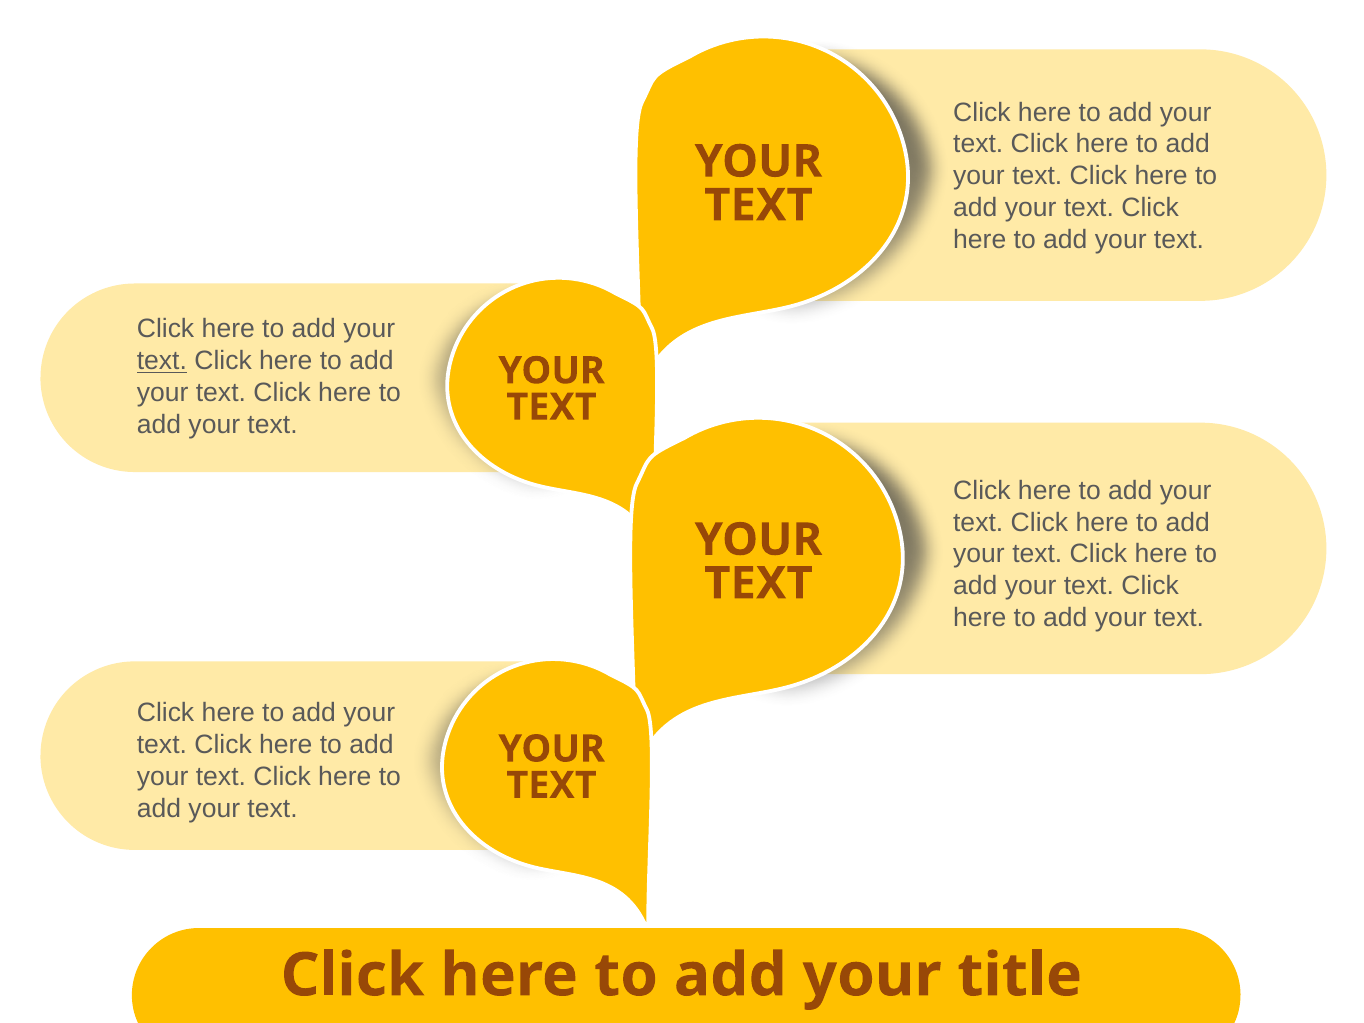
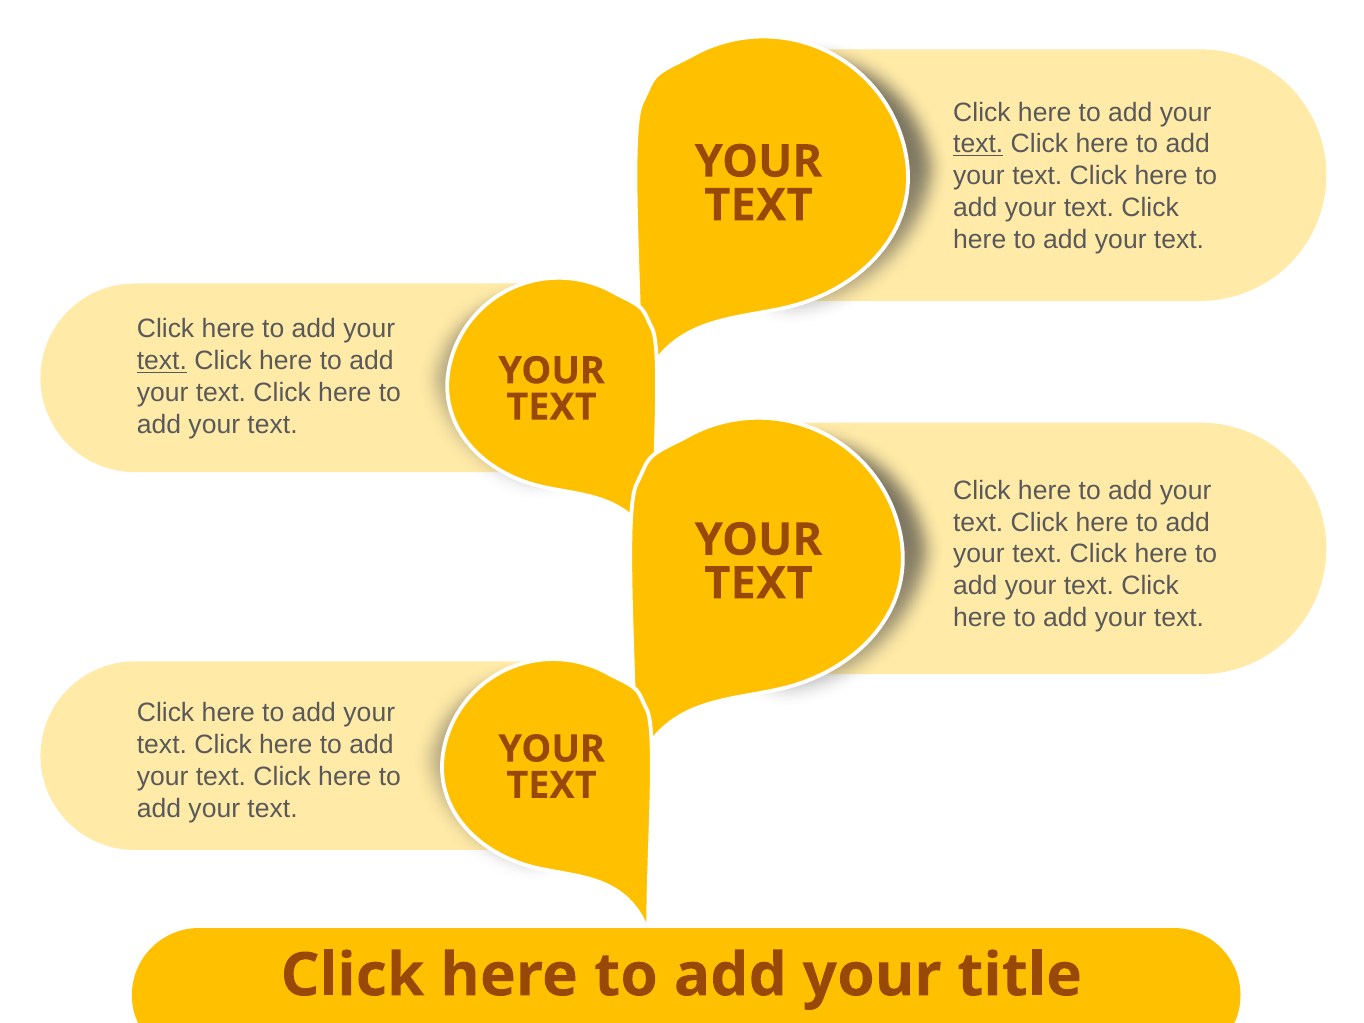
text underline: none -> present (978, 144)
